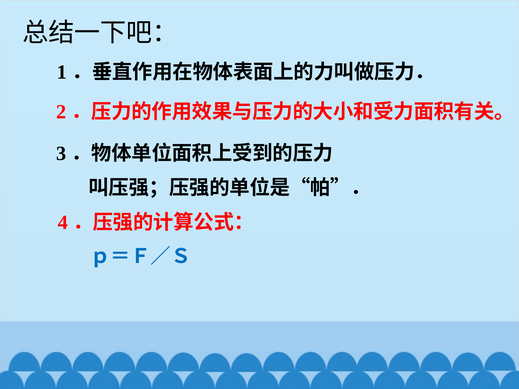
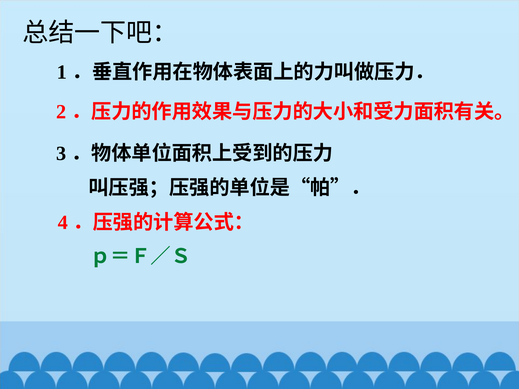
ｐ＝Ｆ／Ｓ colour: blue -> green (140, 257)
